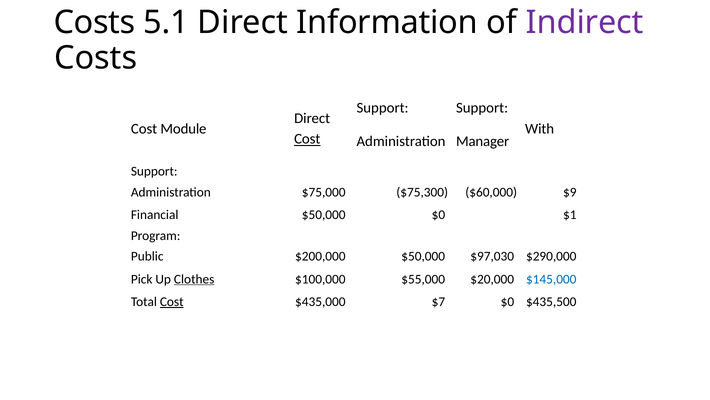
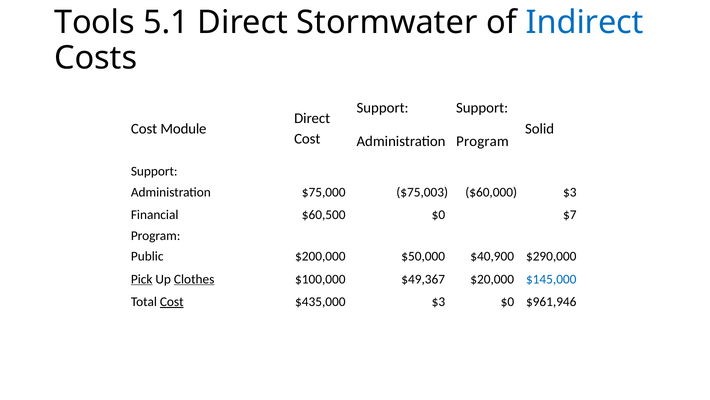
Costs: Costs -> Tools (94, 23)
Information: Information -> Stormwater (387, 23)
Indirect colour: purple -> blue (585, 23)
With: With -> Solid (540, 128)
Cost underline: present -> none (307, 139)
Administration Manager: Manager -> Program (482, 141)
$75,300: $75,300 -> $75,003 (422, 192)
$60,000 $9: $9 -> $3 (570, 192)
Financial $50,000: $50,000 -> $60,500 (324, 215)
$1: $1 -> $7 (570, 215)
$97,030: $97,030 -> $40,900 (492, 256)
Pick underline: none -> present (142, 279)
$55,000: $55,000 -> $49,367 (423, 279)
$435,000 $7: $7 -> $3 (438, 301)
$435,500: $435,500 -> $961,946 (551, 301)
